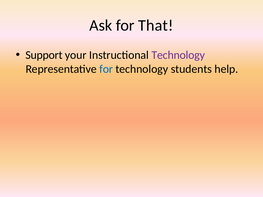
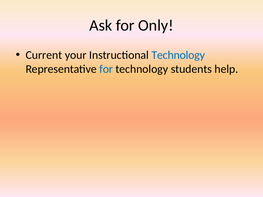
That: That -> Only (156, 25)
Support: Support -> Current (44, 55)
Technology colour: purple -> blue (178, 55)
